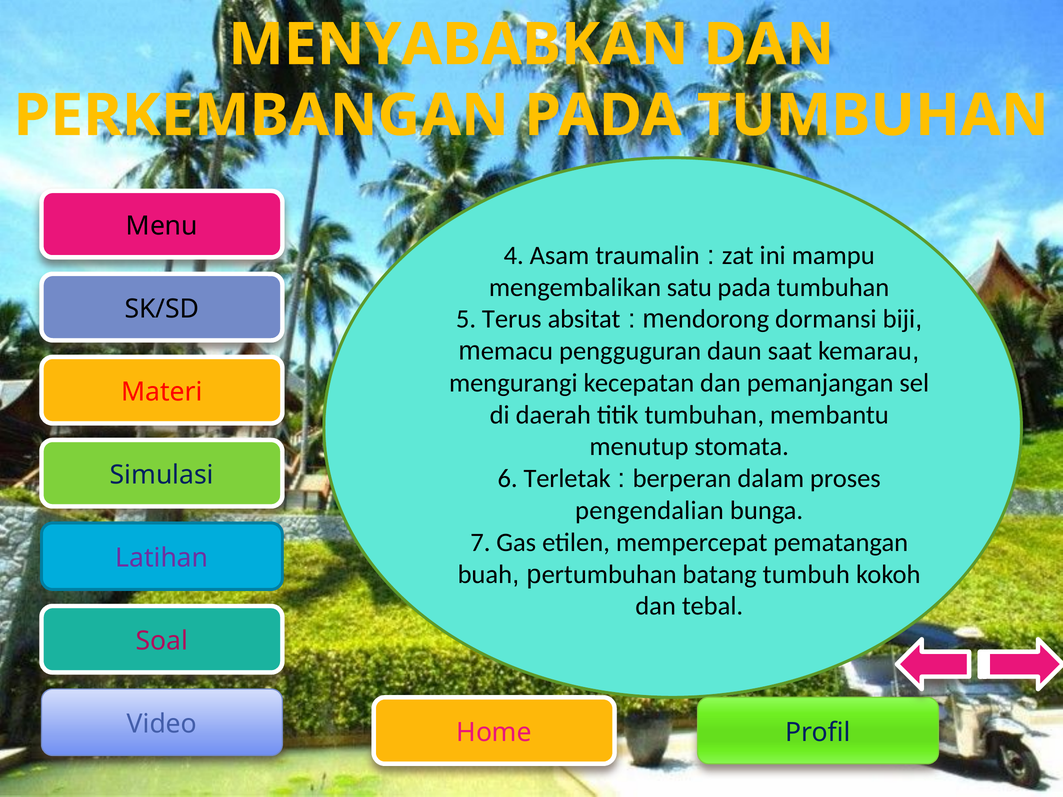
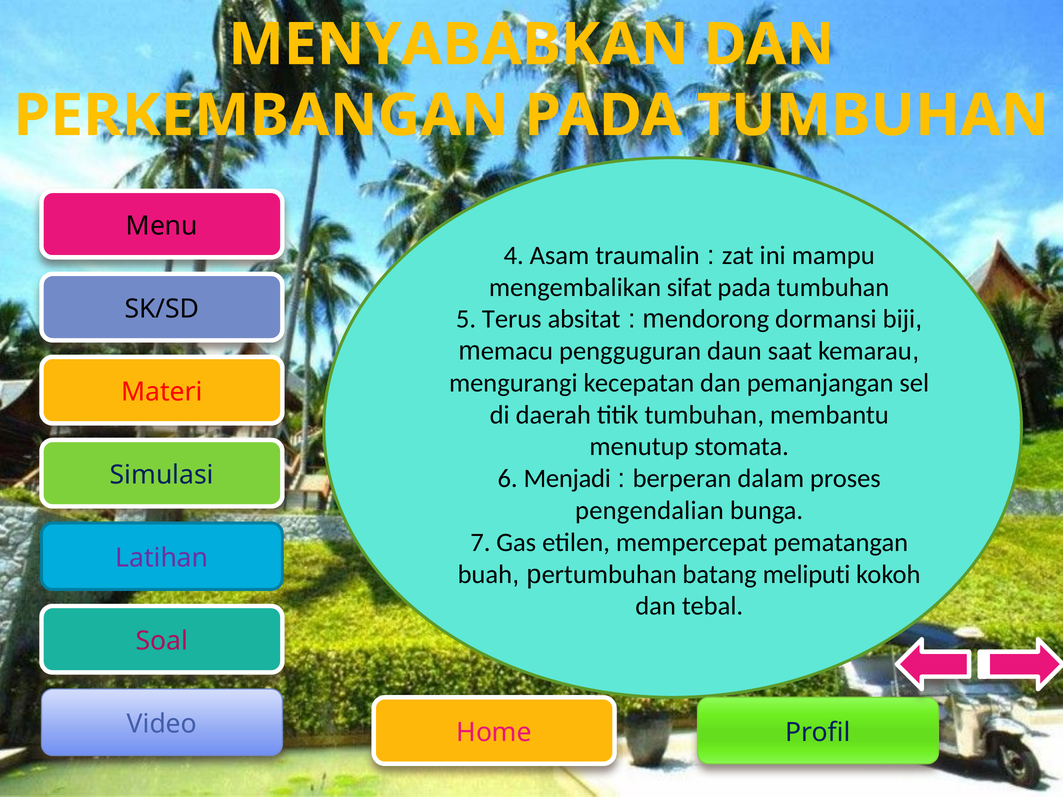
satu: satu -> sifat (689, 287)
Terletak: Terletak -> Menjadi (567, 479)
tumbuh: tumbuh -> meliputi (807, 574)
